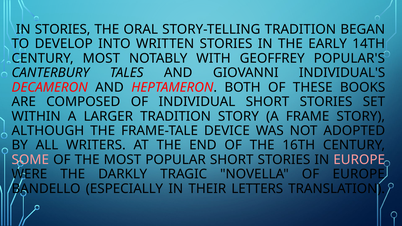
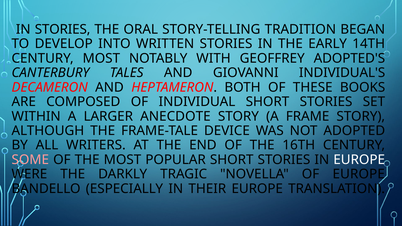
POPULAR'S: POPULAR'S -> ADOPTED'S (349, 58)
LARGER TRADITION: TRADITION -> ANECDOTE (175, 116)
EUROPE colour: pink -> white (359, 160)
THEIR LETTERS: LETTERS -> EUROPE (257, 189)
